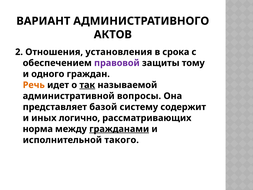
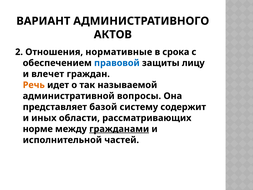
установления: установления -> нормативные (119, 52)
правовой colour: purple -> blue (117, 63)
тому: тому -> лицу (193, 63)
одного: одного -> влечет (48, 74)
так underline: present -> none (87, 85)
логично: логично -> области (79, 118)
норма: норма -> норме (38, 129)
такого: такого -> частей (122, 140)
